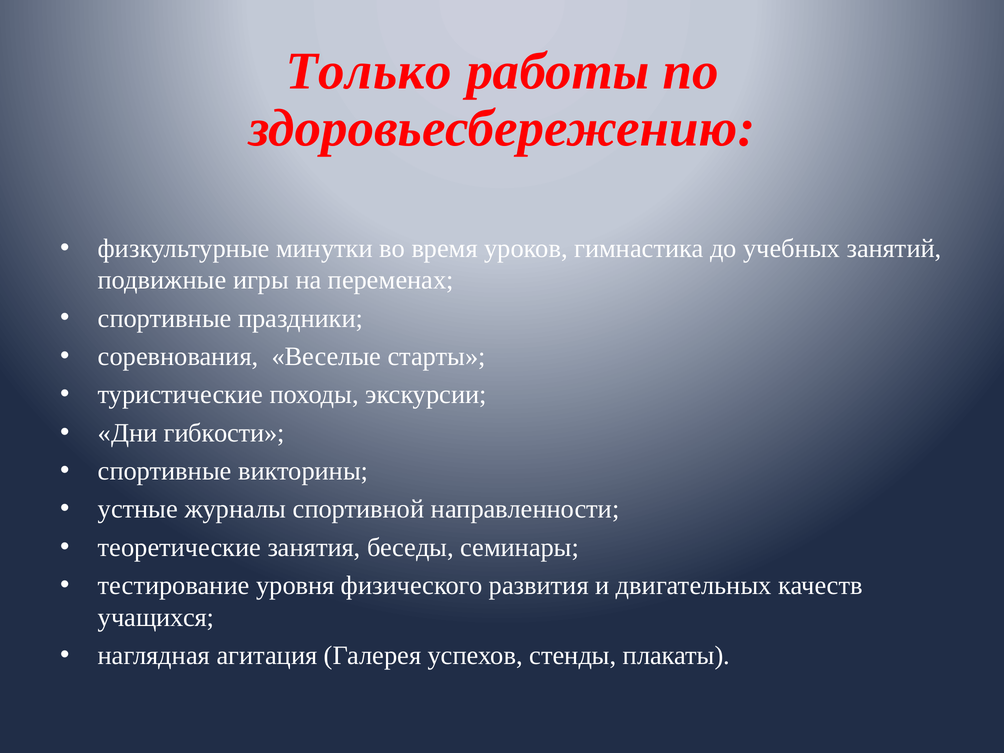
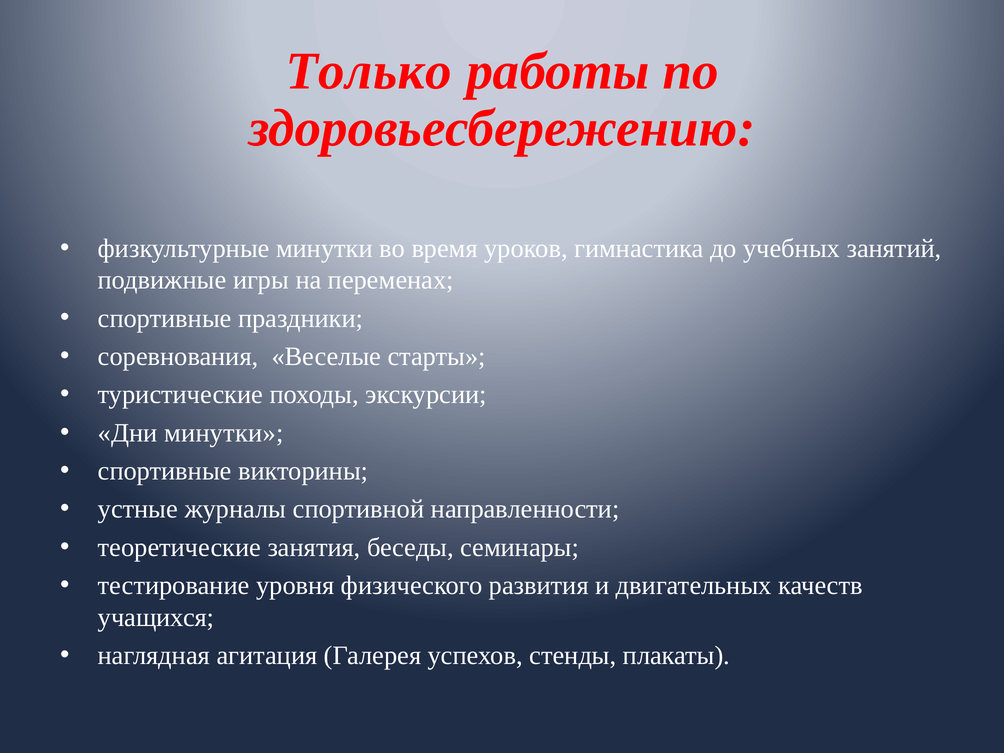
Дни гибкости: гибкости -> минутки (224, 433)
